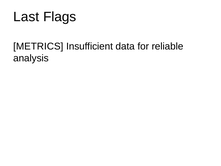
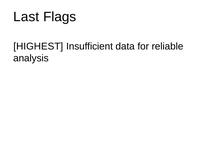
METRICS: METRICS -> HIGHEST (38, 46)
